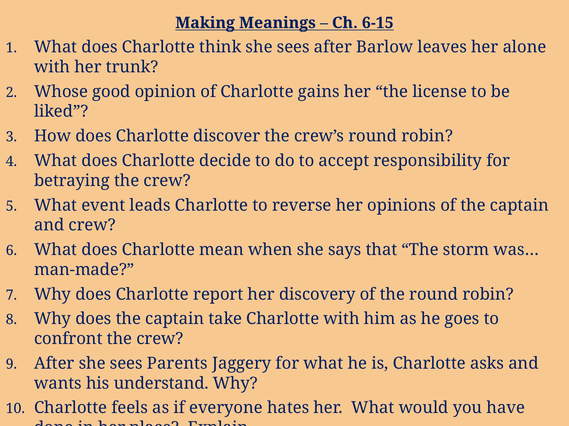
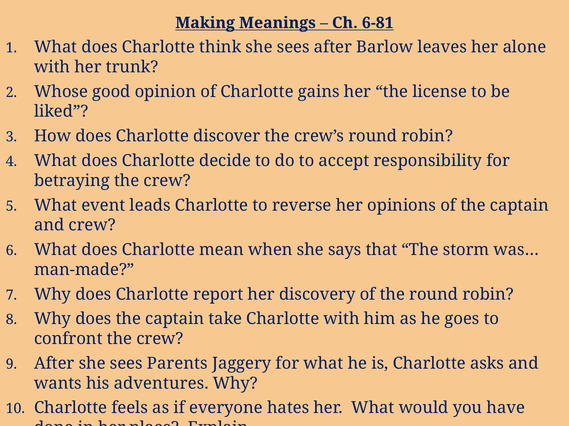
6-15: 6-15 -> 6-81 (378, 23)
understand: understand -> adventures (161, 384)
